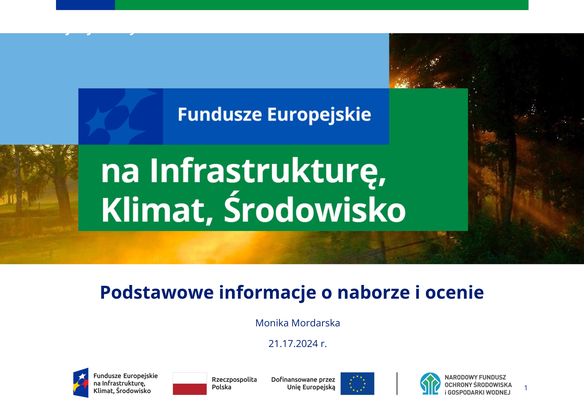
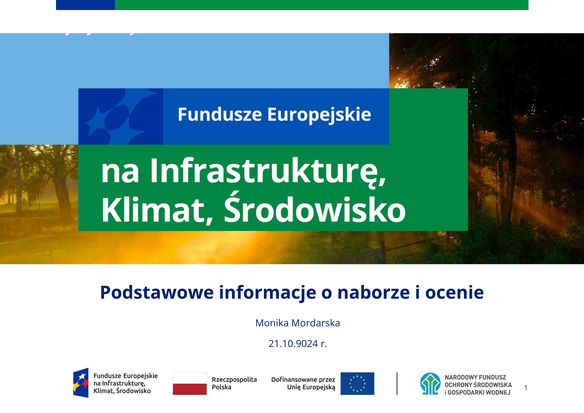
21.17.2024: 21.17.2024 -> 21.10.9024 (293, 344)
